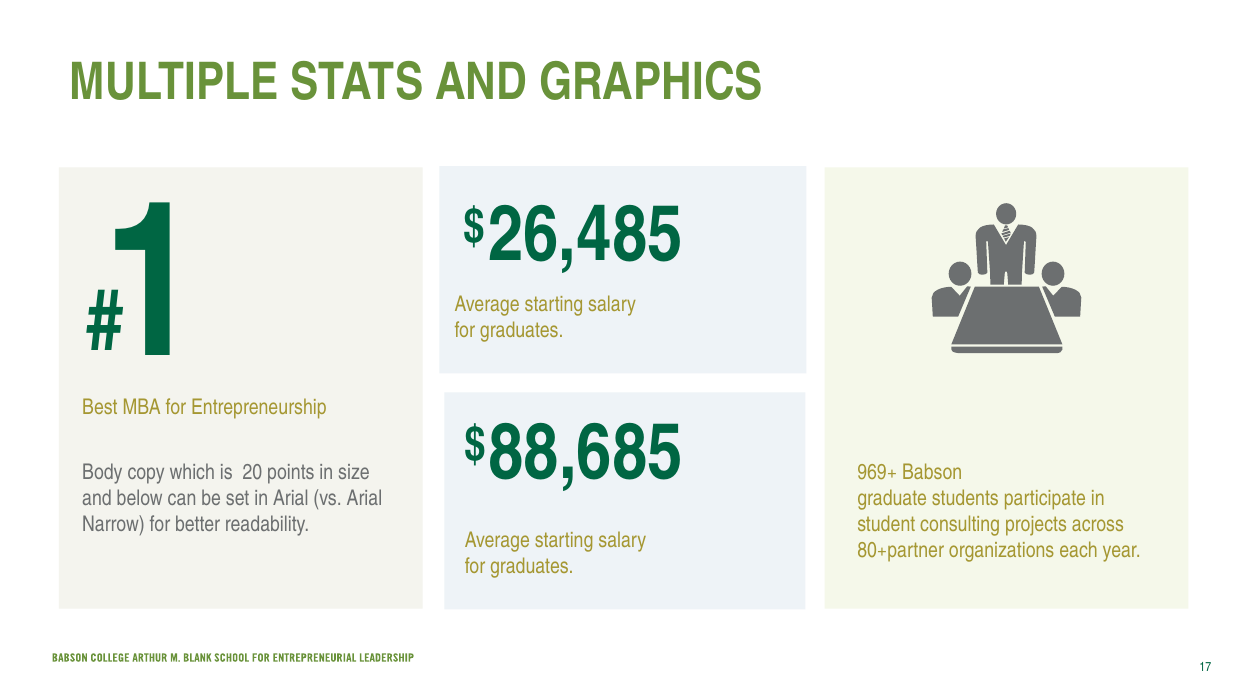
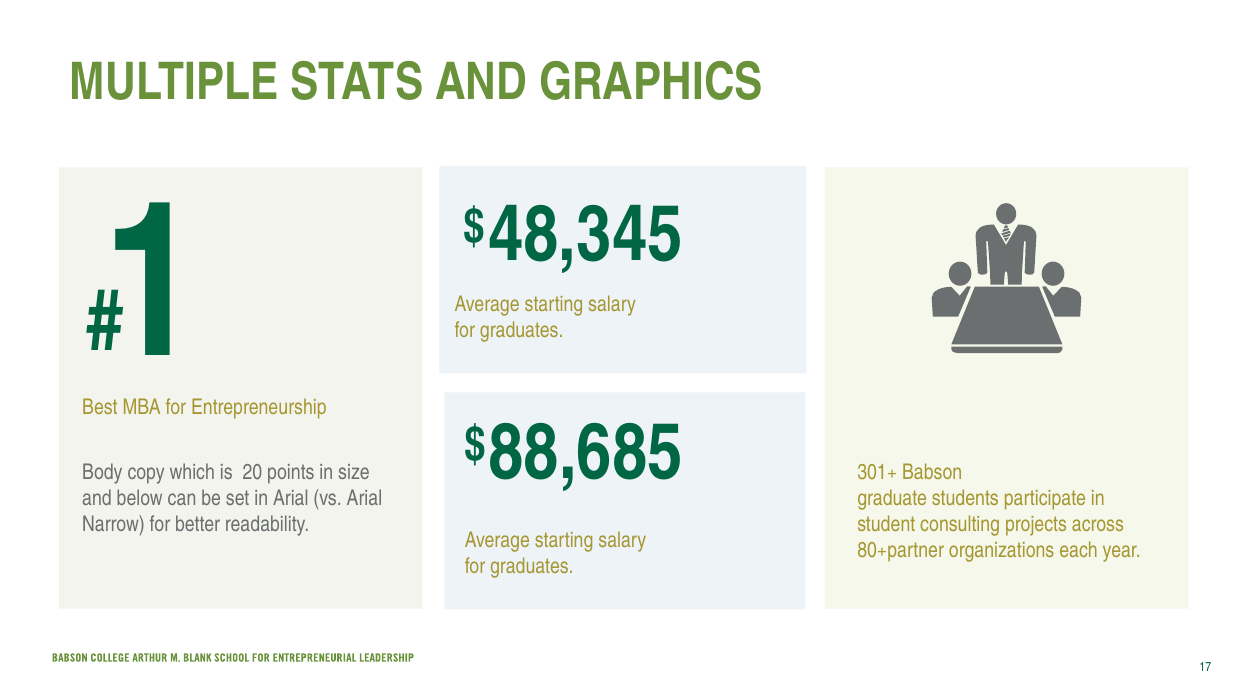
26,485: 26,485 -> 48,345 (586, 234)
969+: 969+ -> 301+ (877, 472)
